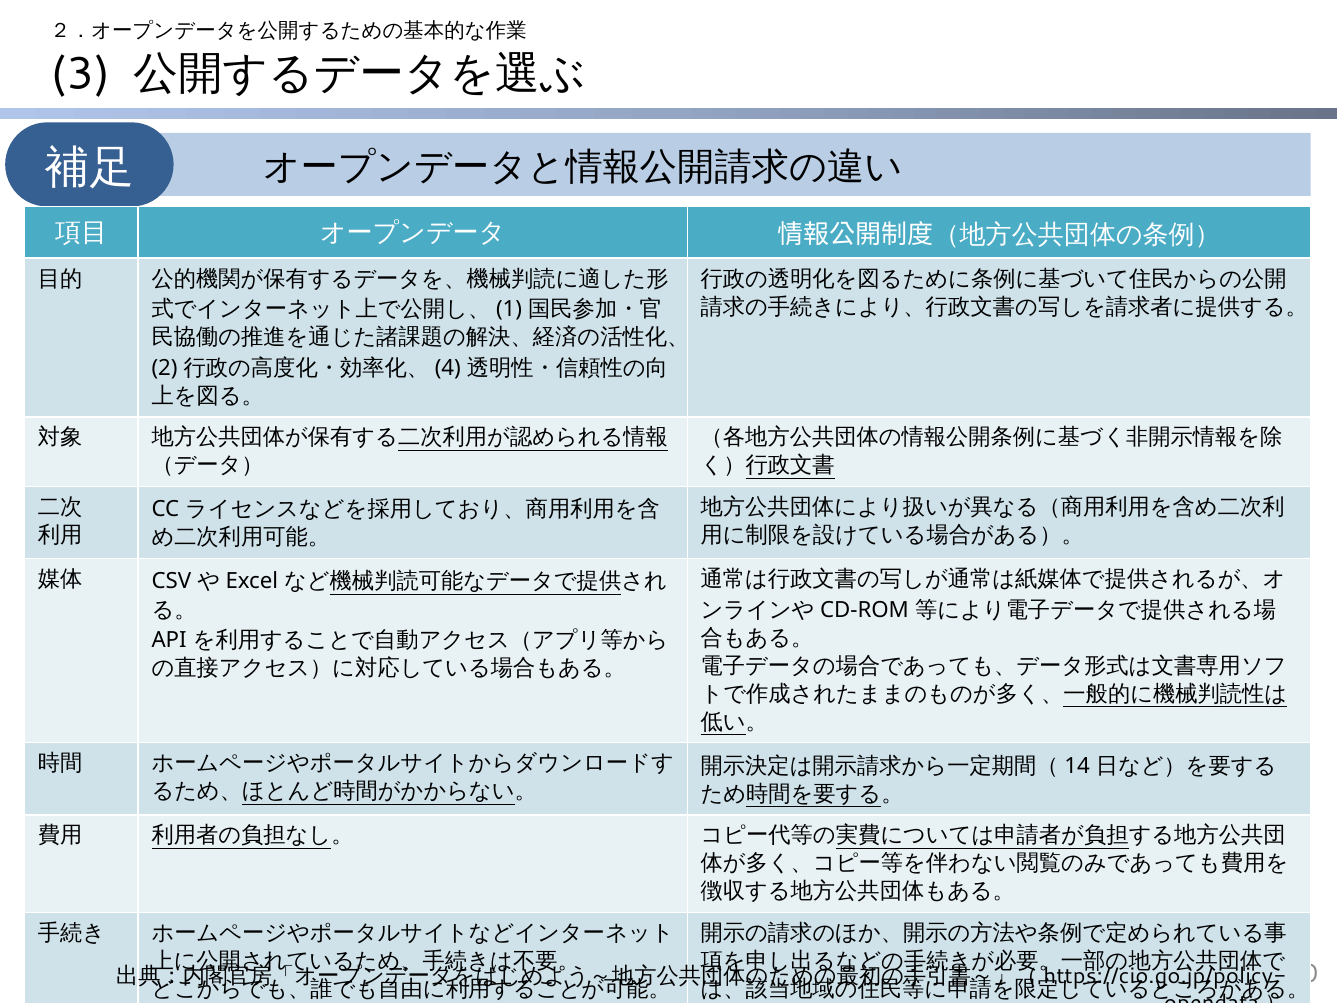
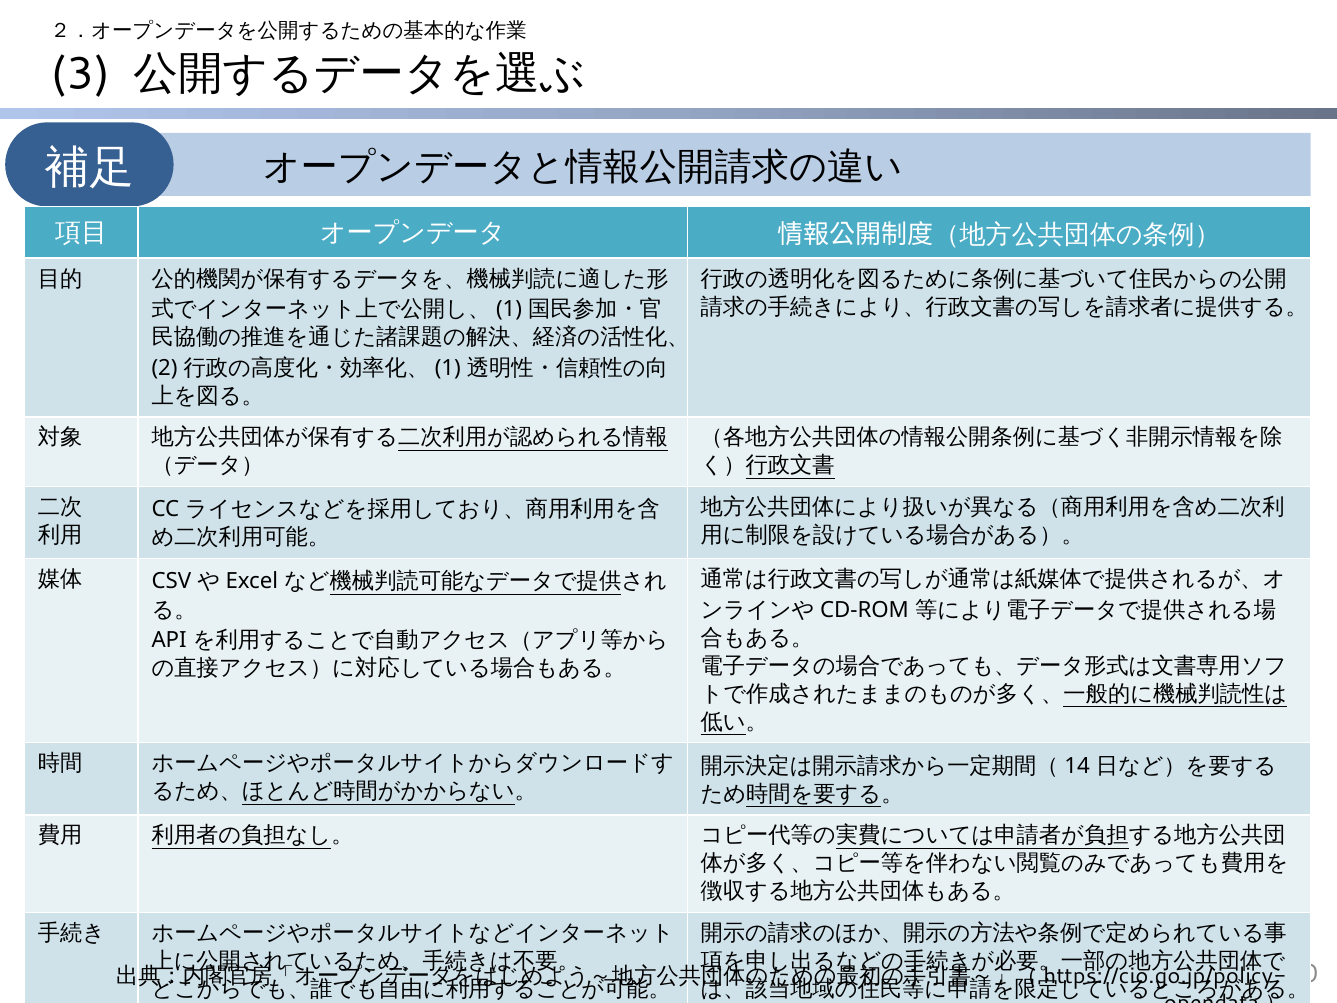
4: 4 -> 1 (448, 368)
